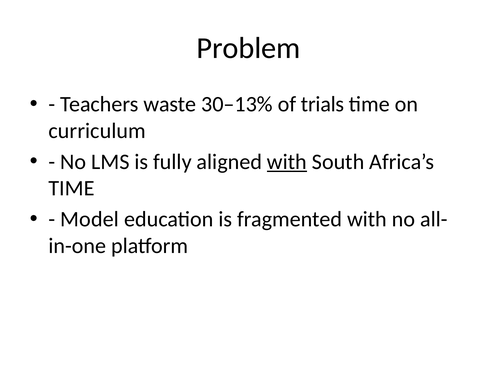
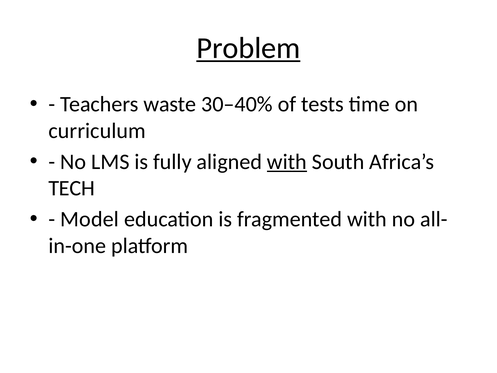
Problem underline: none -> present (248, 48)
30–13%: 30–13% -> 30–40% (237, 104)
trials: trials -> tests (322, 104)
TIME: TIME -> TECH (72, 188)
